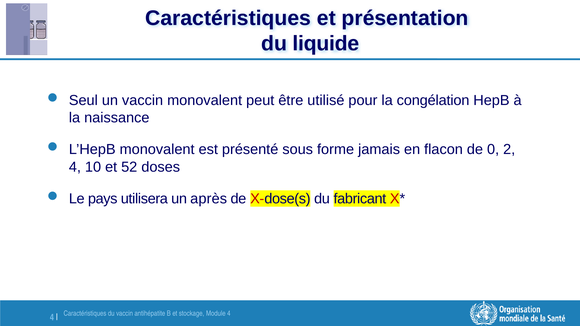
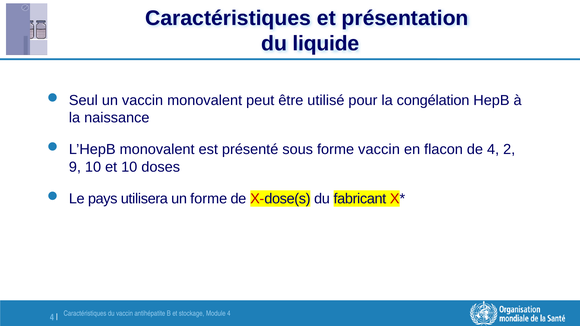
forme jamais: jamais -> vaccin (379, 150)
de 0: 0 -> 4 (493, 150)
4: 4 -> 9 (75, 167)
et 52: 52 -> 10 (129, 167)
un après: après -> forme (209, 199)
